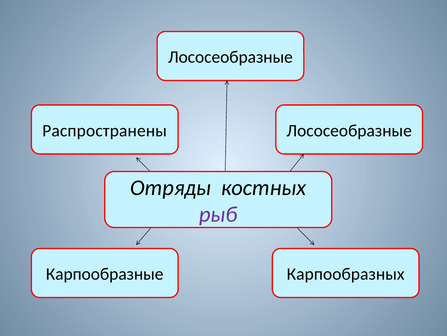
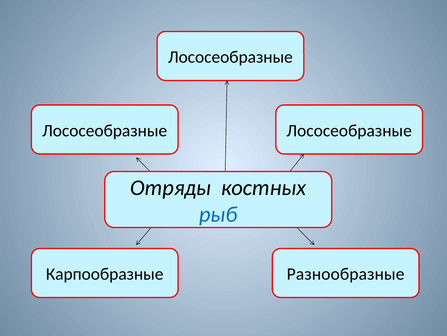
Распространены: Распространены -> Лососеобразные (105, 130)
рыб colour: purple -> blue (218, 214)
Карпообразных: Карпообразных -> Разнообразные (346, 274)
